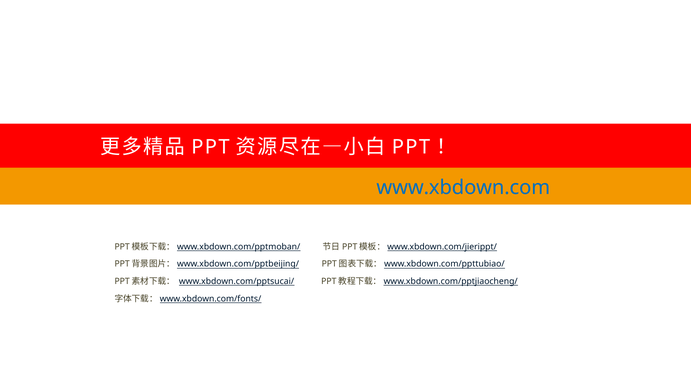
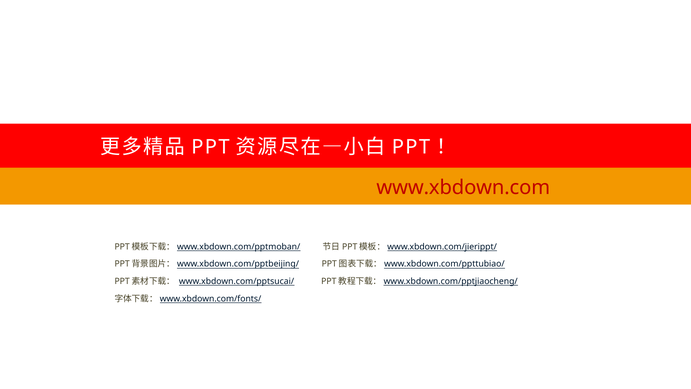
www.xbdown.com colour: blue -> red (463, 187)
